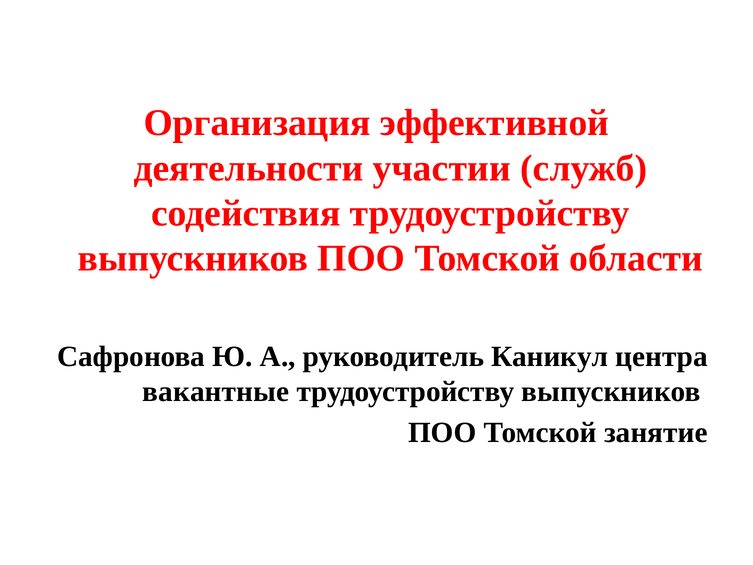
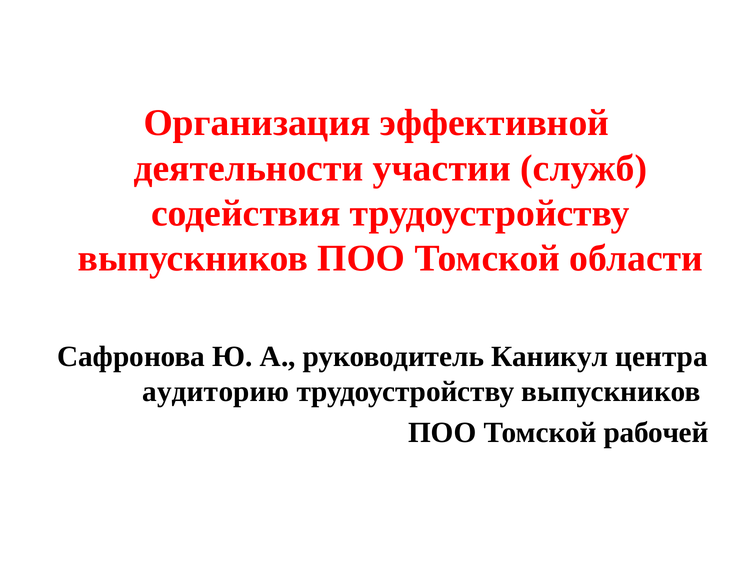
вакантные: вакантные -> аудиторию (216, 392)
занятие: занятие -> рабочей (656, 433)
